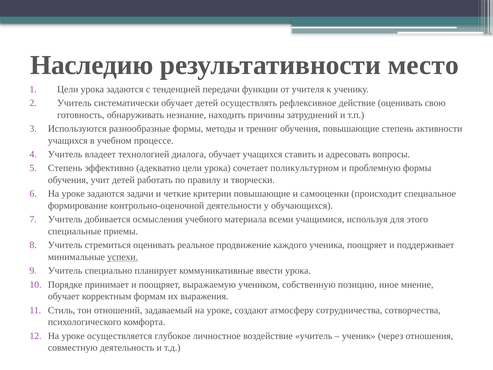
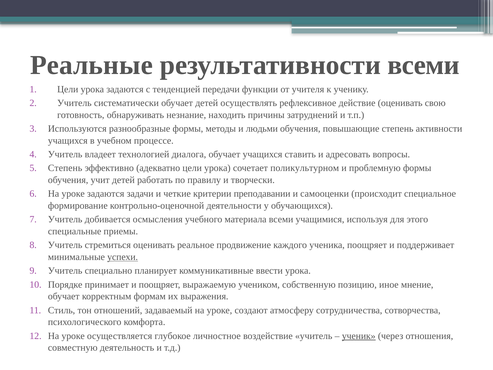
Наследию: Наследию -> Реальные (91, 65)
результативности место: место -> всеми (424, 65)
тренинг: тренинг -> людьми (262, 129)
критерии повышающие: повышающие -> преподавании (262, 194)
ученик underline: none -> present (359, 336)
